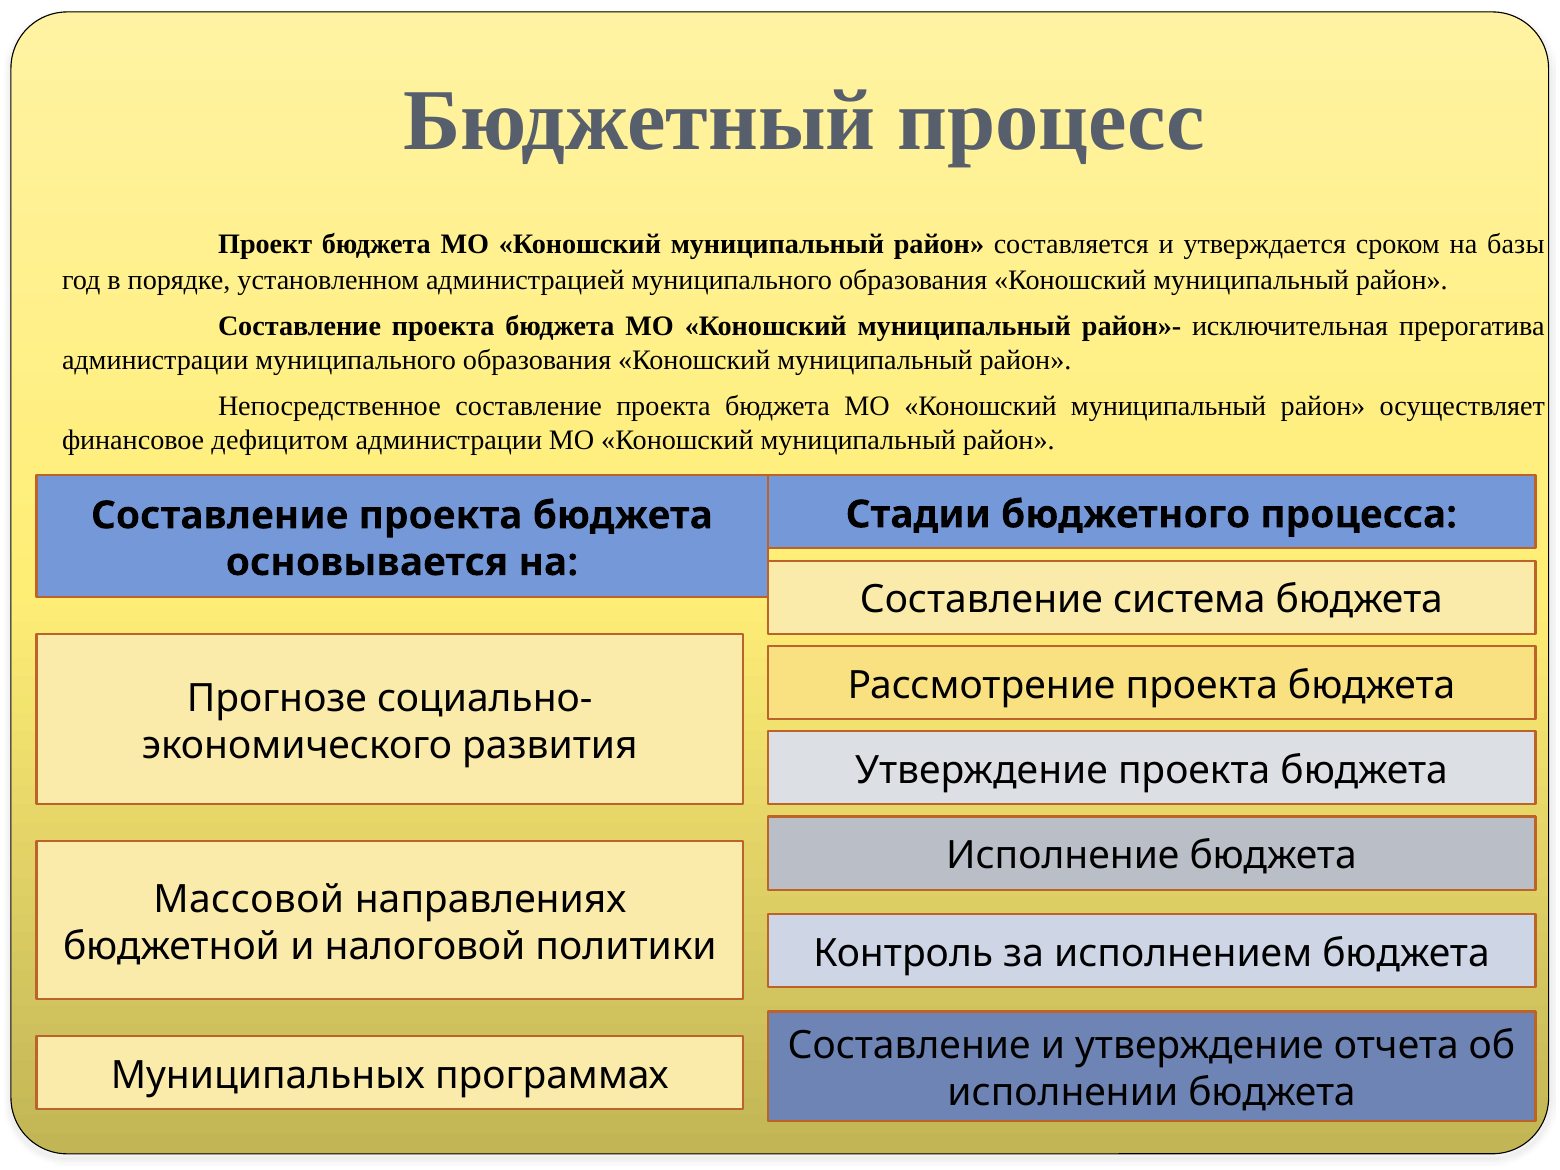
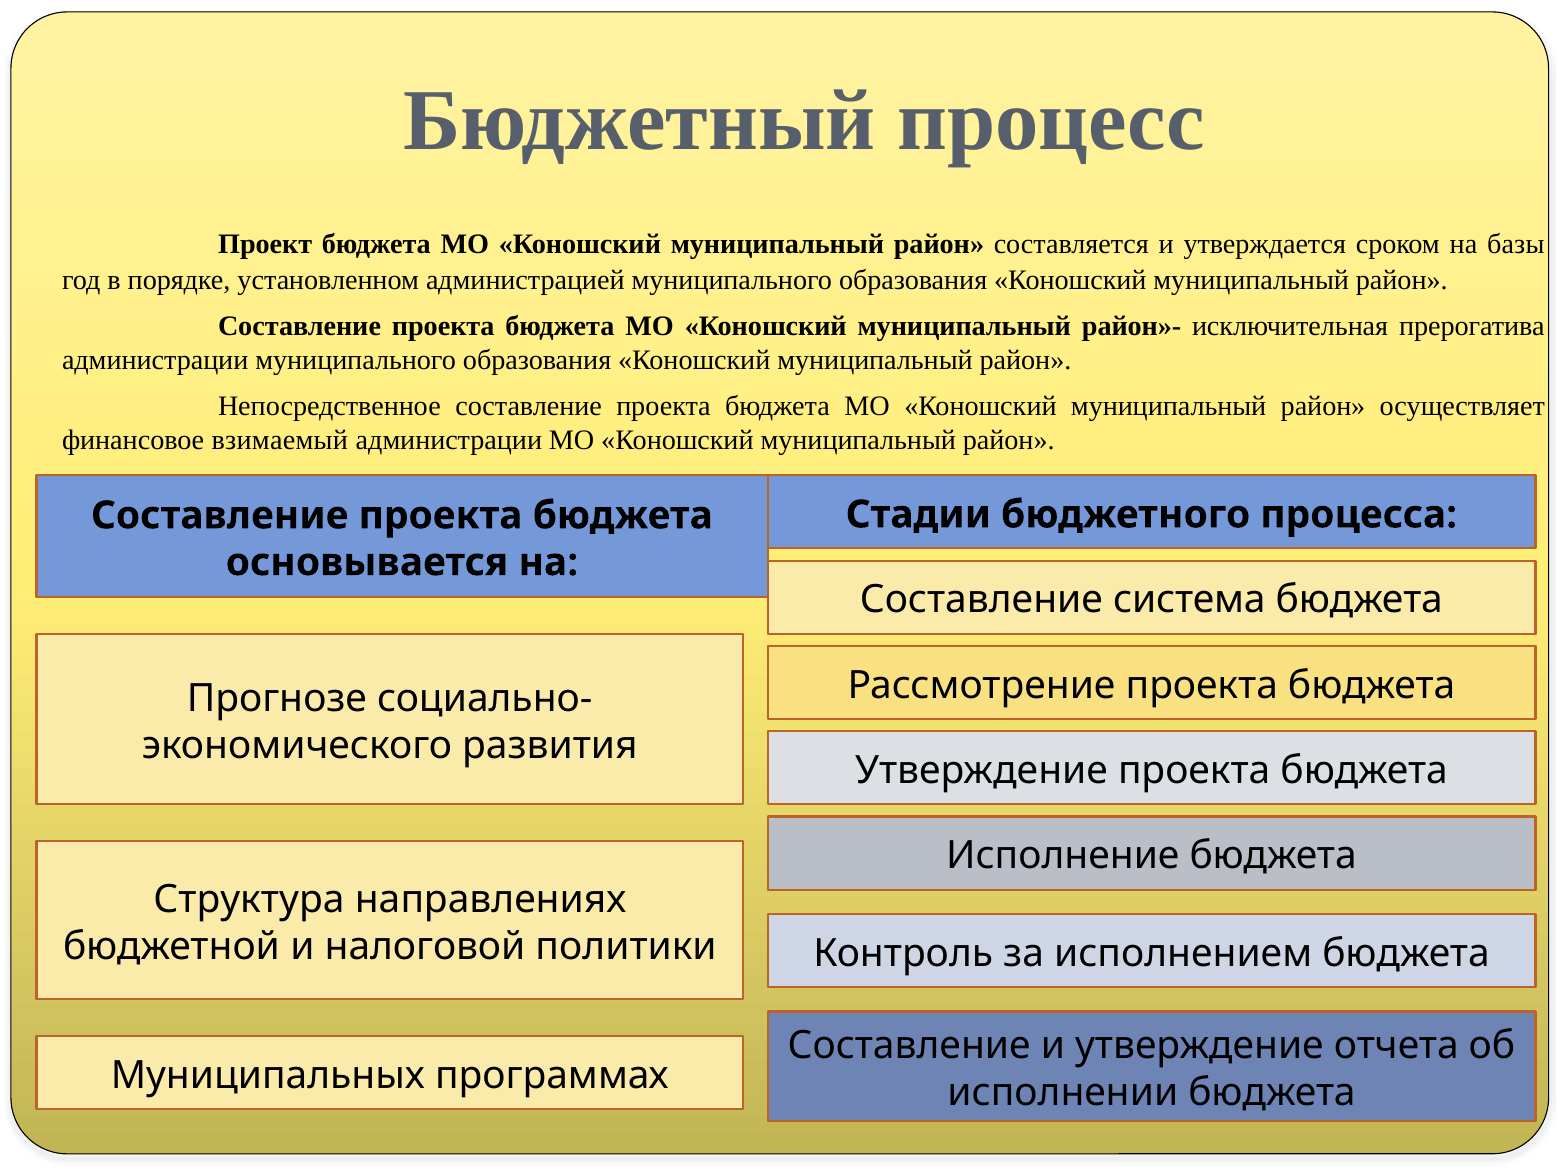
дефицитом: дефицитом -> взимаемый (280, 440)
Массовой: Массовой -> Структура (249, 899)
